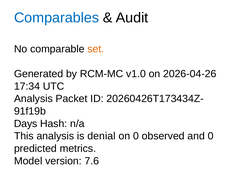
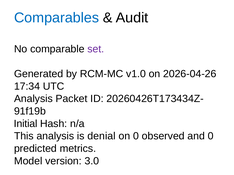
set colour: orange -> purple (96, 49)
Days: Days -> Initial (26, 124)
7.6: 7.6 -> 3.0 (92, 161)
